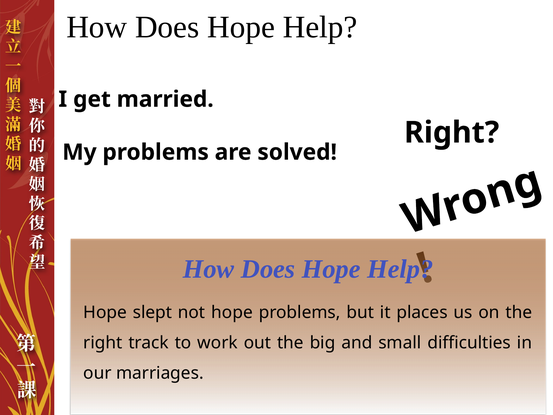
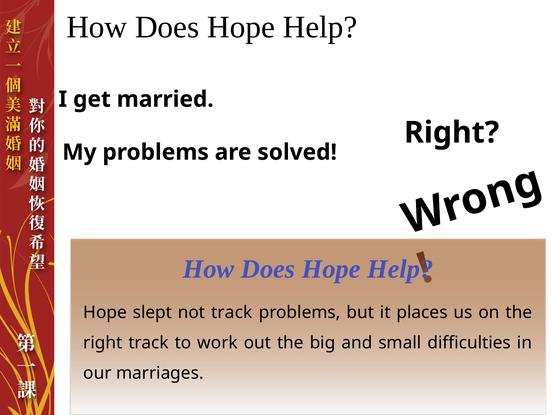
not hope: hope -> track (232, 312)
